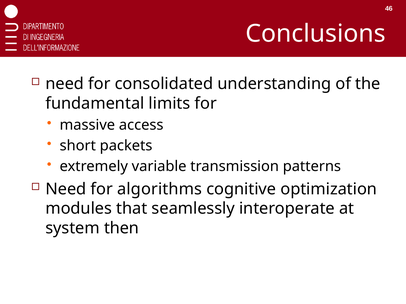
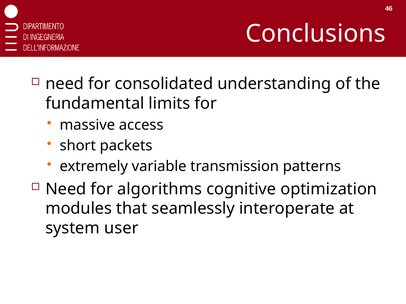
then: then -> user (121, 229)
